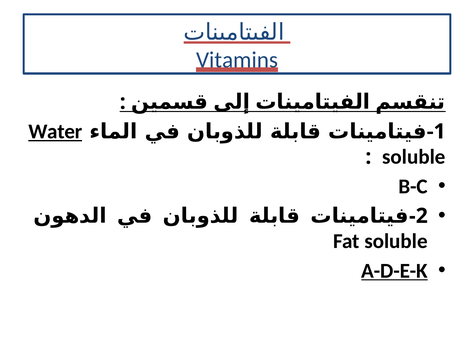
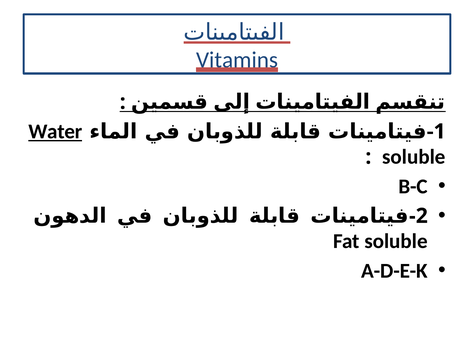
A-D-E-K underline: present -> none (394, 270)
